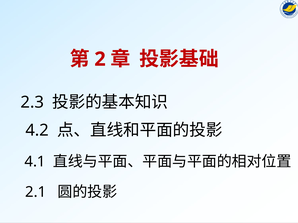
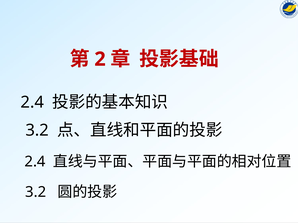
2.3: 2.3 -> 2.4 (32, 102)
4.2: 4.2 -> 3.2 (37, 131)
4.1: 4.1 -> 2.4 (35, 162)
2.1: 2.1 -> 3.2 (36, 192)
